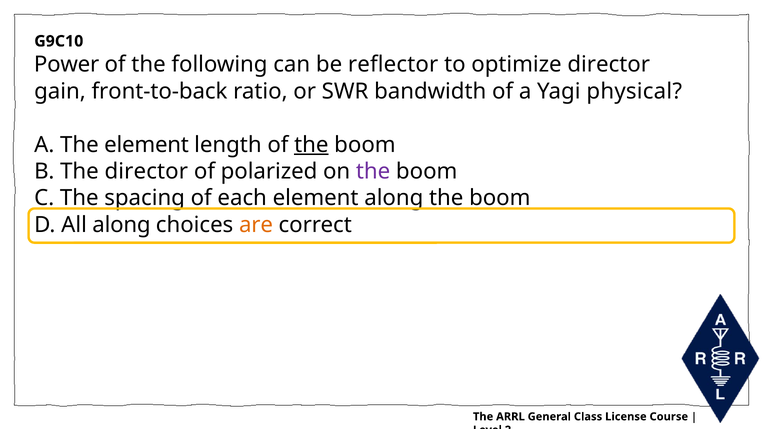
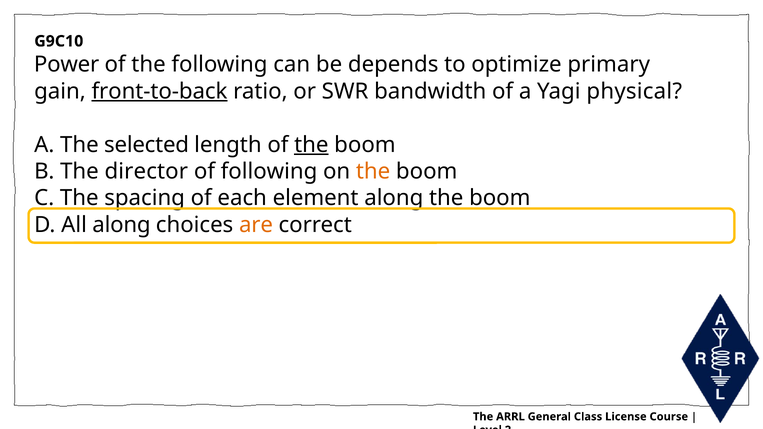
reflector: reflector -> depends (393, 65)
optimize director: director -> primary (609, 65)
front-to-back underline: none -> present (160, 91)
The element: element -> selected (147, 145)
of polarized: polarized -> following (269, 171)
the colour: purple -> orange (373, 171)
